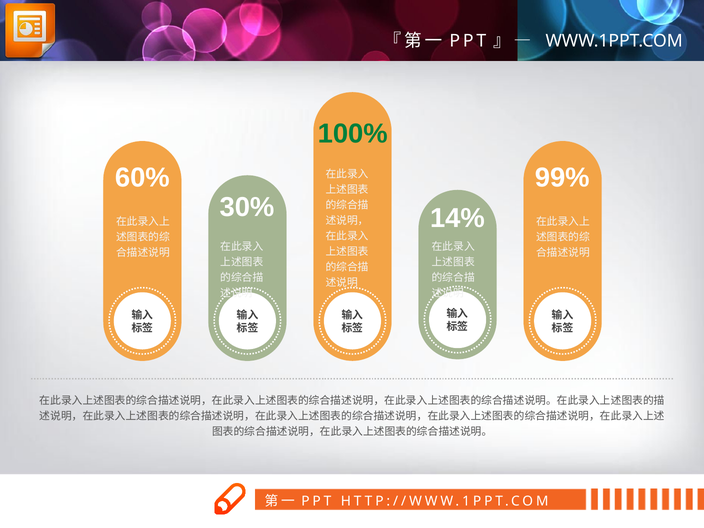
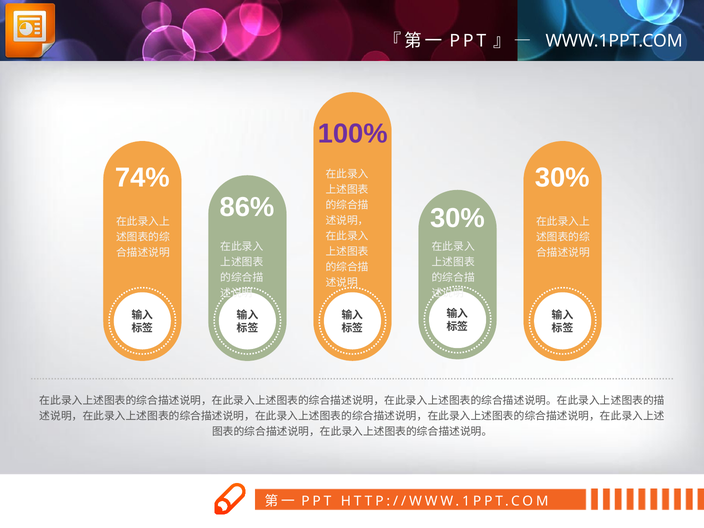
100% colour: green -> purple (353, 133)
60%: 60% -> 74% (142, 177)
99%: 99% -> 30% (562, 177)
30%: 30% -> 86% (247, 207)
14%: 14% -> 30% (457, 218)
